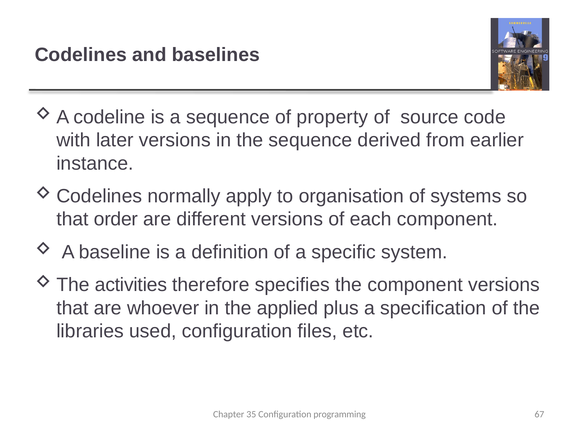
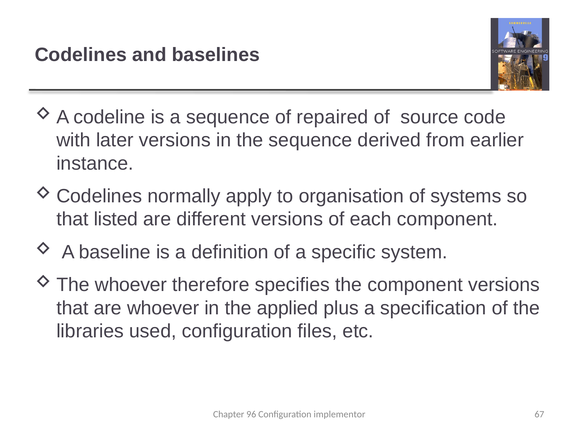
property: property -> repaired (332, 117)
order: order -> listed (116, 219)
activities: activities -> whoever (131, 285)
35: 35 -> 96 (251, 415)
programming: programming -> implementor (340, 415)
